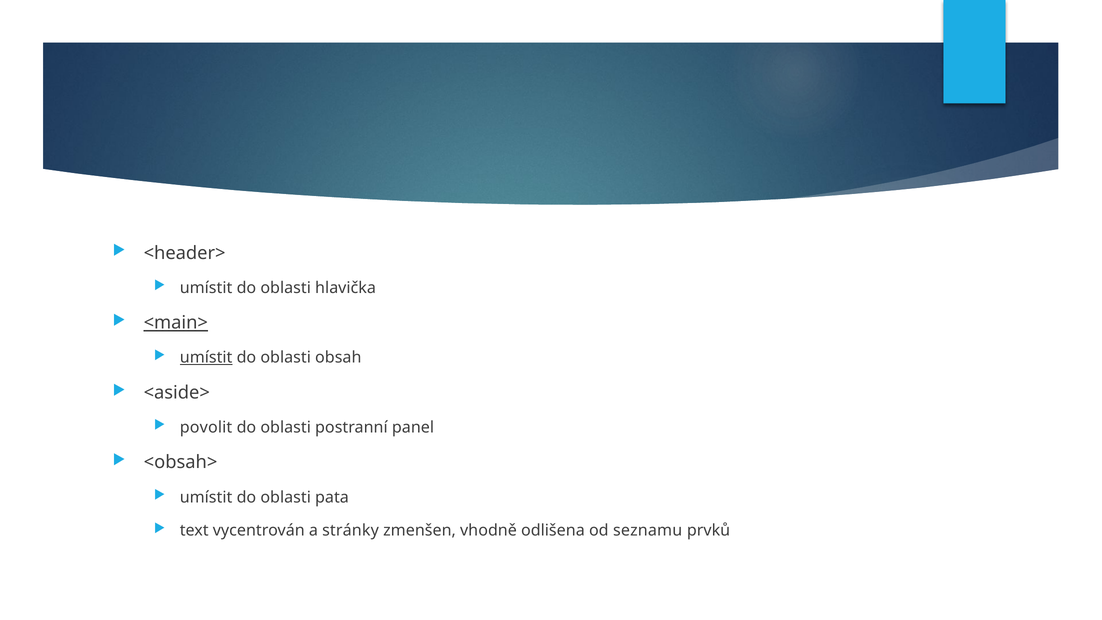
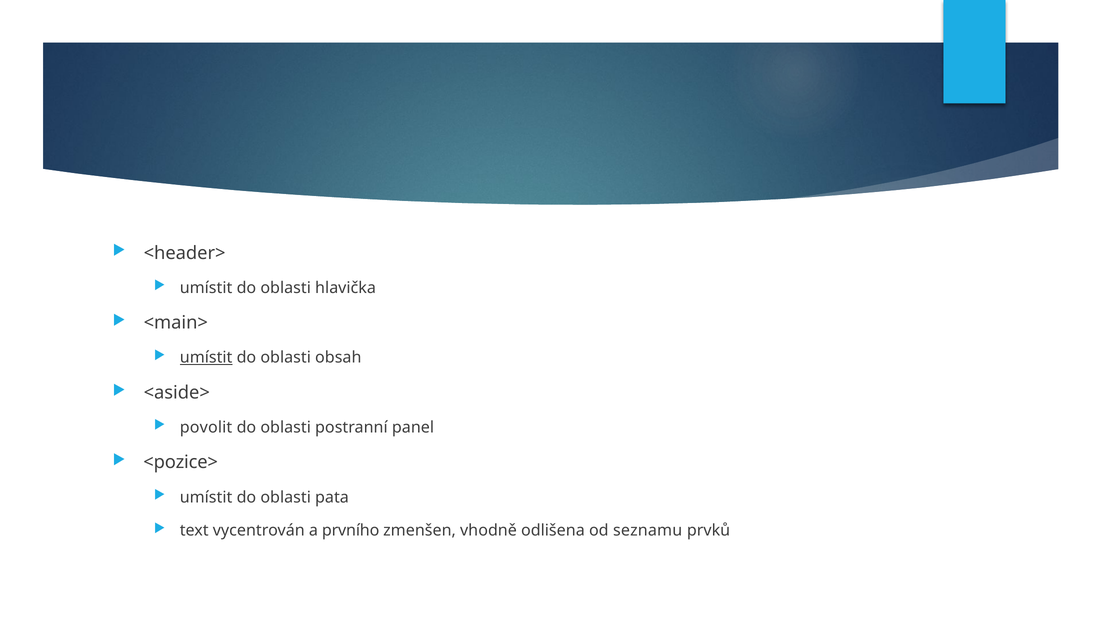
<main> underline: present -> none (176, 323)
<obsah>: <obsah> -> <pozice> (181, 462)
stránky: stránky -> prvního (351, 531)
